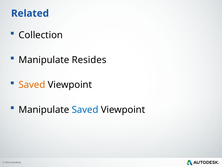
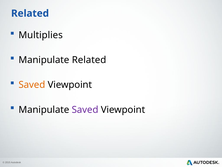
Collection: Collection -> Multiplies (41, 35)
Manipulate Resides: Resides -> Related (89, 60)
Saved colour: blue -> purple (85, 109)
